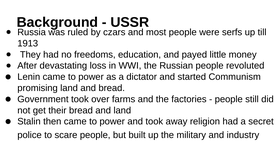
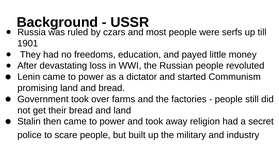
1913: 1913 -> 1901 (28, 43)
